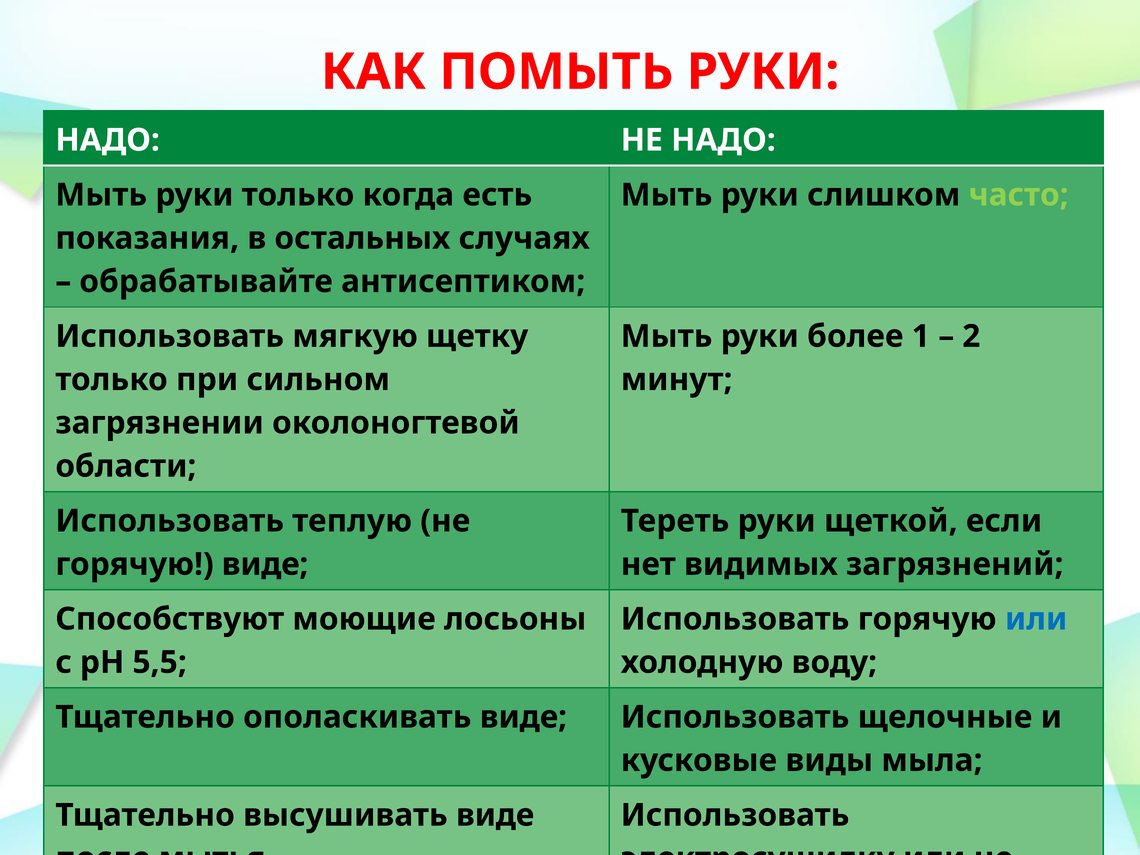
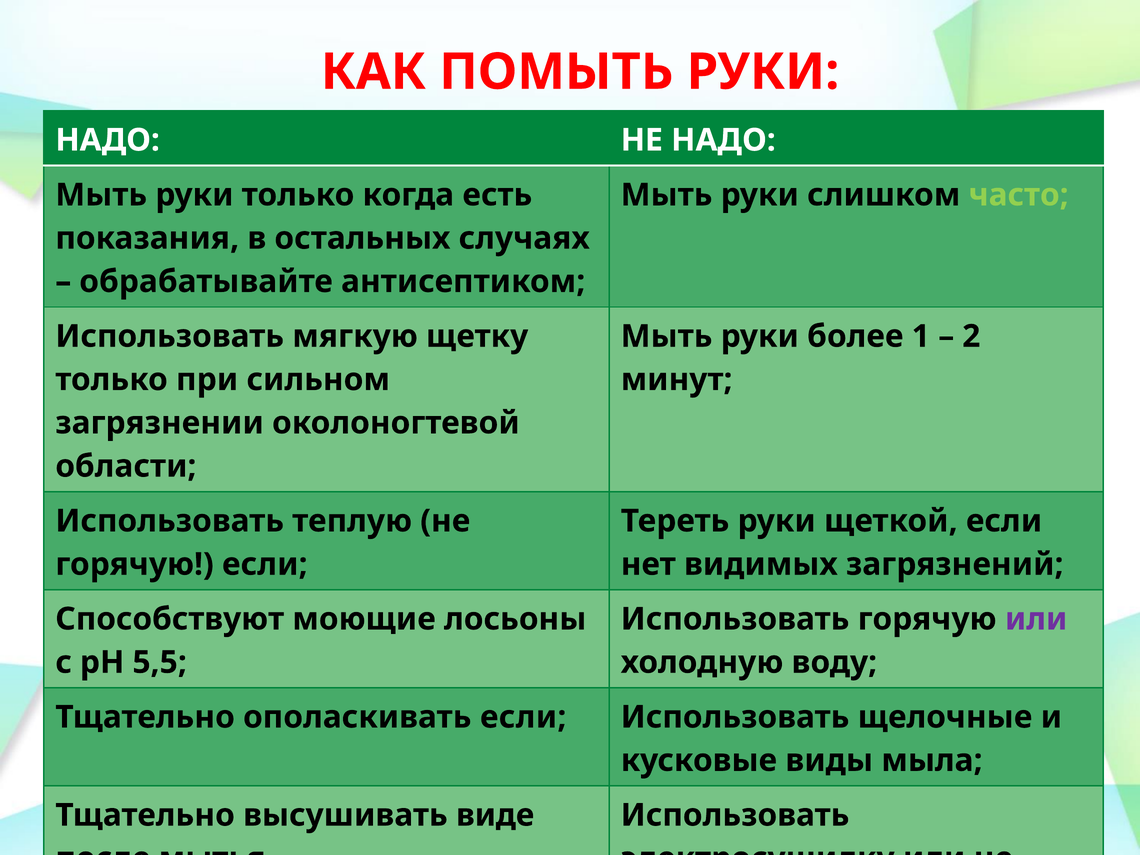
горячую виде: виде -> если (265, 564)
или colour: blue -> purple (1036, 619)
ополаскивать виде: виде -> если (523, 717)
